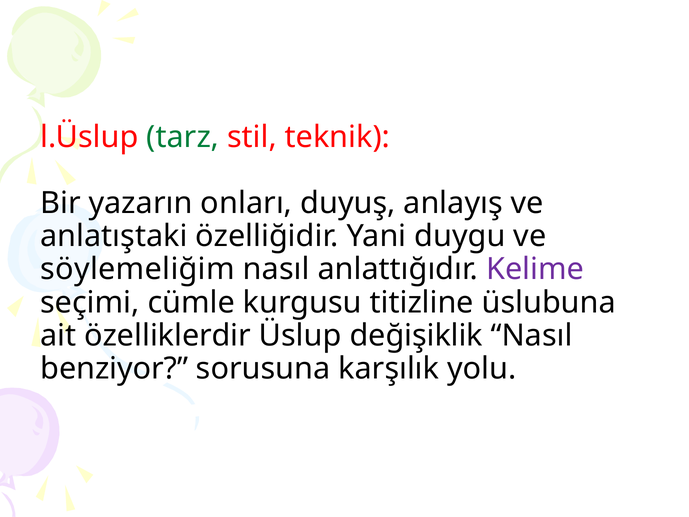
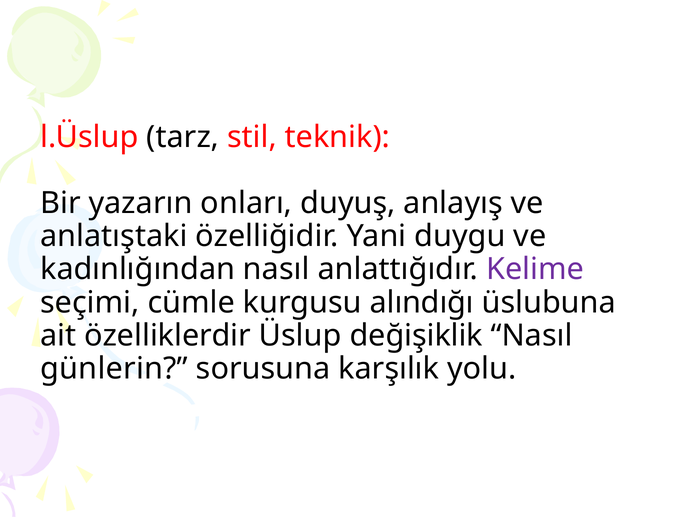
tarz colour: green -> black (183, 137)
söylemeliğim: söylemeliğim -> kadınlığından (138, 269)
titizline: titizline -> alındığı (422, 302)
benziyor: benziyor -> günlerin (114, 368)
